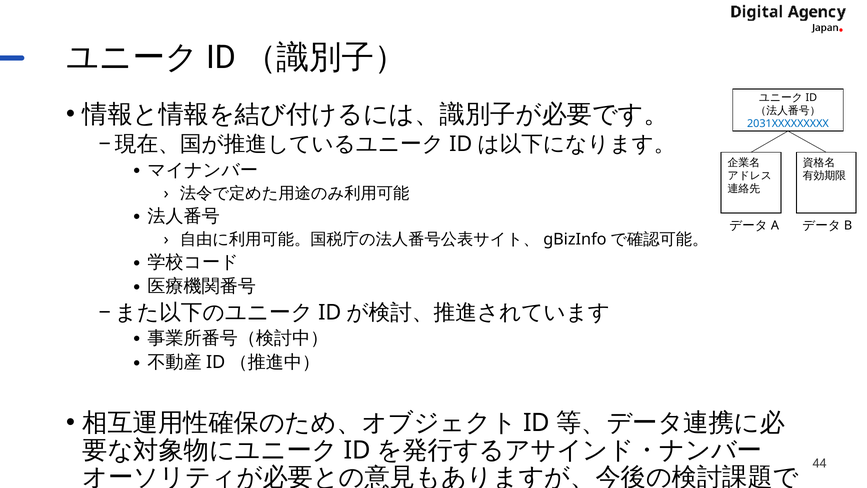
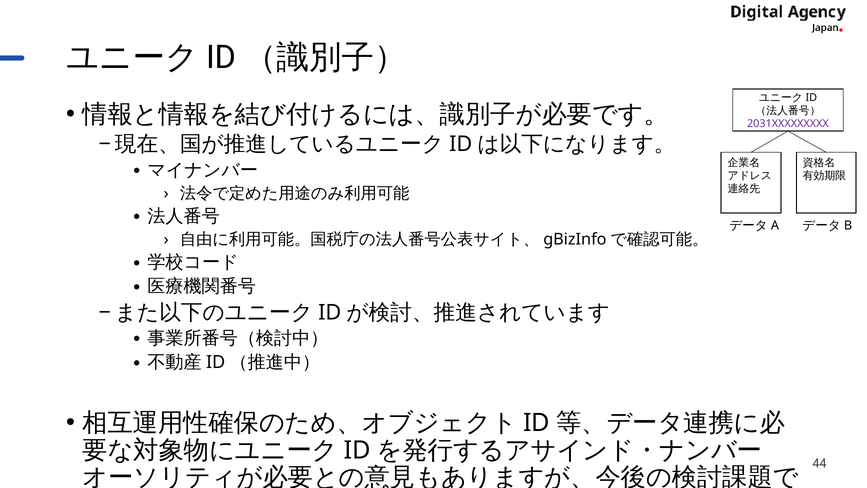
2031XXXXXXXXX colour: blue -> purple (788, 124)
